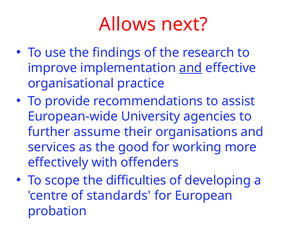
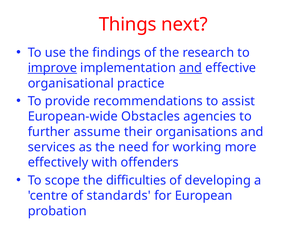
Allows: Allows -> Things (128, 24)
improve underline: none -> present (52, 68)
University: University -> Obstacles (151, 116)
good: good -> need (133, 147)
